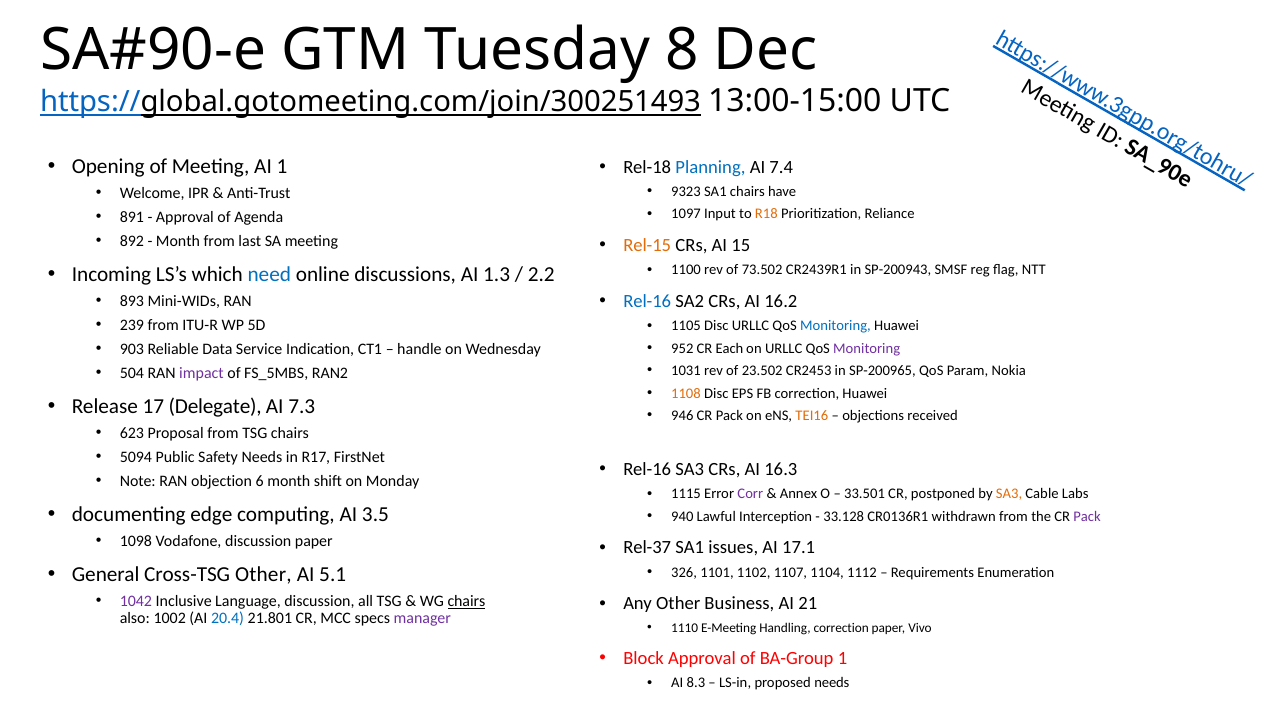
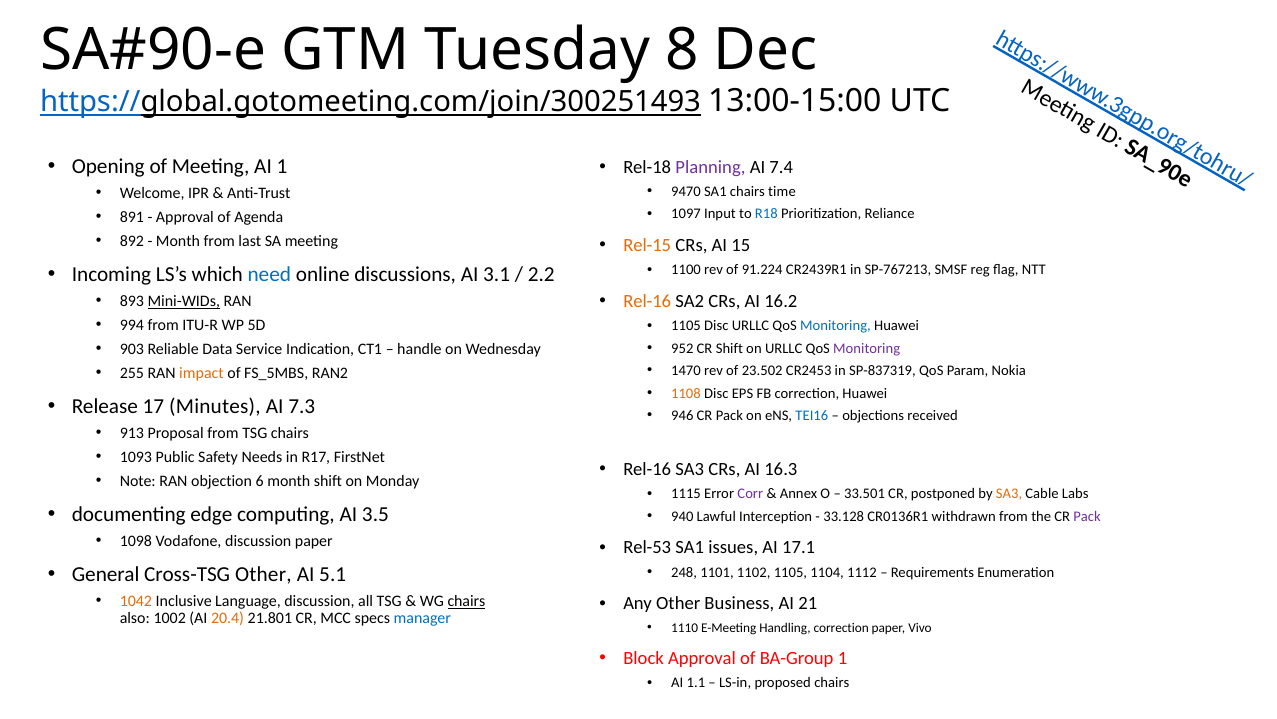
Planning colour: blue -> purple (710, 167)
9323: 9323 -> 9470 (686, 191)
have: have -> time (782, 191)
R18 colour: orange -> blue (766, 214)
73.502: 73.502 -> 91.224 (762, 270)
SP-200943: SP-200943 -> SP-767213 (898, 270)
1.3: 1.3 -> 3.1 (497, 274)
Rel-16 colour: blue -> orange (647, 301)
Mini-WIDs underline: none -> present (184, 301)
239: 239 -> 994 (132, 325)
CR Each: Each -> Shift (729, 348)
1031: 1031 -> 1470 (686, 370)
SP-200965: SP-200965 -> SP-837319 (882, 370)
504: 504 -> 255 (132, 373)
impact colour: purple -> orange (201, 373)
Delegate: Delegate -> Minutes (215, 406)
TEI16 colour: orange -> blue (812, 415)
623: 623 -> 913 (132, 433)
5094: 5094 -> 1093 (136, 457)
Rel-37: Rel-37 -> Rel-53 (647, 547)
326: 326 -> 248 (684, 572)
1102 1107: 1107 -> 1105 (790, 572)
1042 colour: purple -> orange (136, 601)
20.4 colour: blue -> orange (228, 618)
manager colour: purple -> blue (422, 618)
8.3: 8.3 -> 1.1 (696, 682)
proposed needs: needs -> chairs (832, 682)
